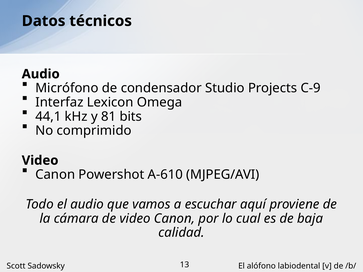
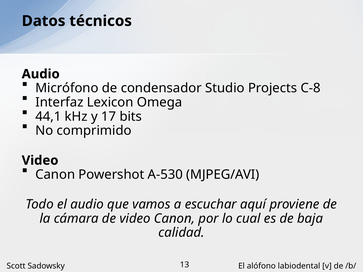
C-9: C-9 -> C-8 (311, 88)
81: 81 -> 17 (109, 117)
A-610: A-610 -> A-530 (165, 175)
